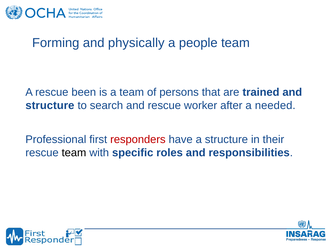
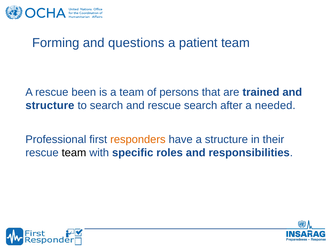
physically: physically -> questions (136, 43)
people: people -> patient (198, 43)
rescue worker: worker -> search (201, 106)
responders colour: red -> orange (138, 139)
